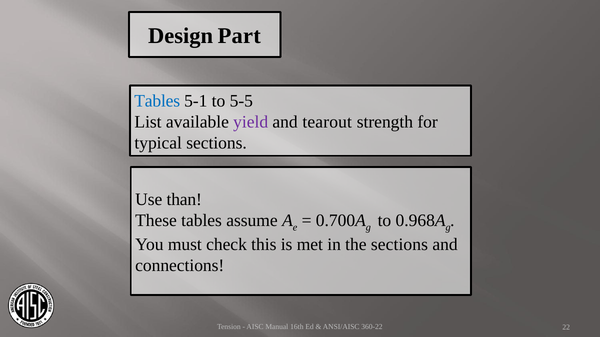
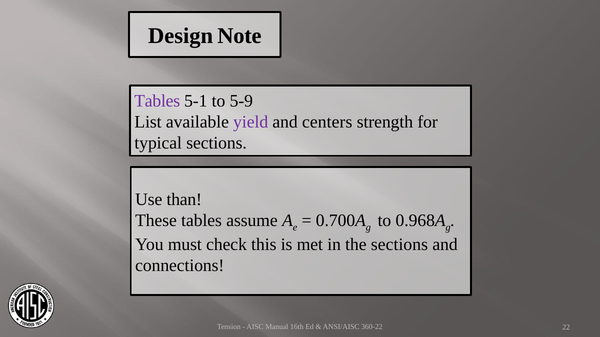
Part: Part -> Note (239, 36)
Tables colour: blue -> purple (157, 101)
5-5: 5-5 -> 5-9 (241, 101)
tearout: tearout -> centers (327, 122)
